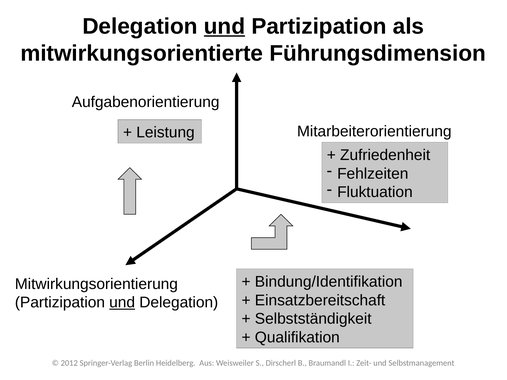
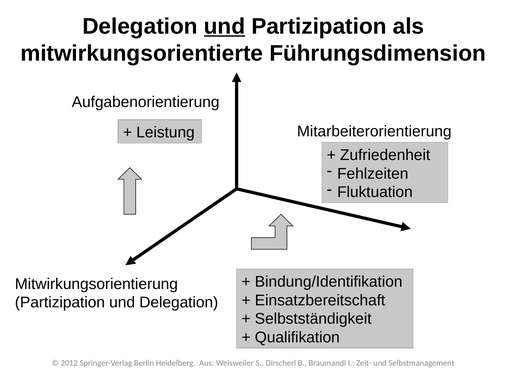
und underline: present -> none (122, 303)
